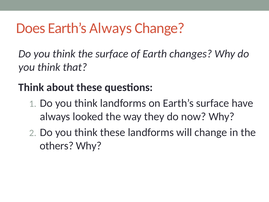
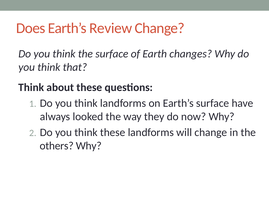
Earth’s Always: Always -> Review (111, 28)
